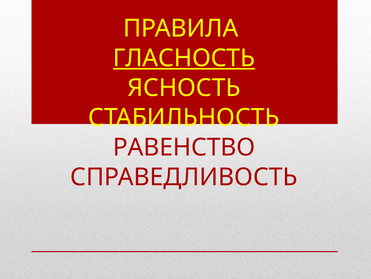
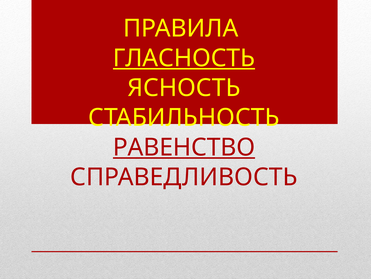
РАВЕНСТВО underline: none -> present (184, 147)
